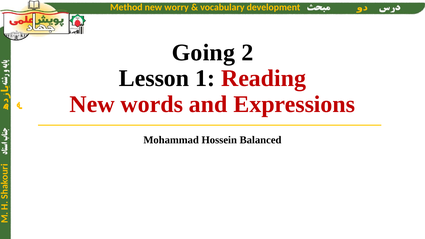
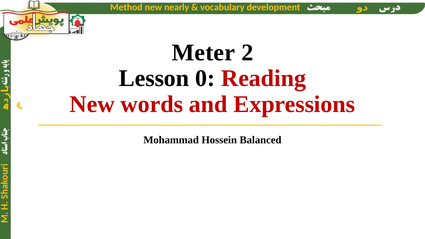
worry: worry -> nearly (177, 7)
Going: Going -> Meter (203, 53)
1: 1 -> 0 (205, 78)
